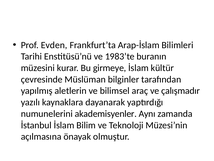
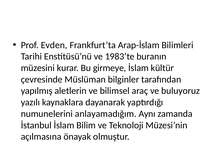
çalışmadır: çalışmadır -> buluyoruz (181, 91)
akademisyenler: akademisyenler -> anlayamadığım (106, 113)
